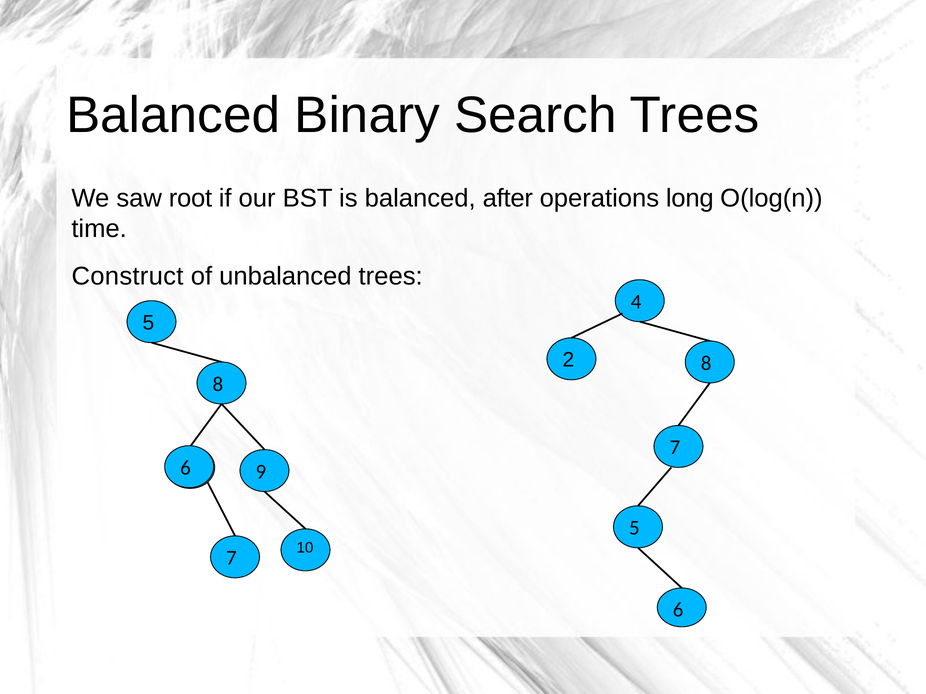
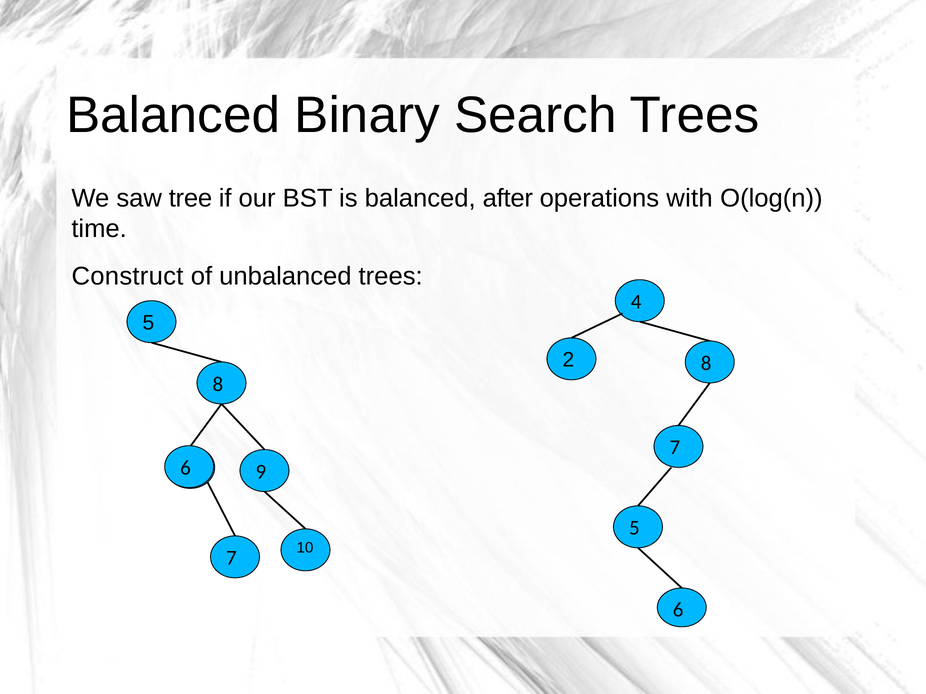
root: root -> tree (190, 198)
long: long -> with (690, 198)
